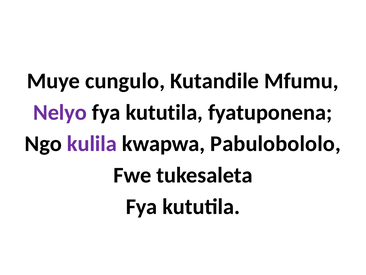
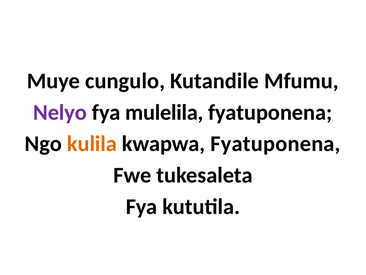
kututila: kututila -> mulelila (164, 112)
kulila colour: purple -> orange (92, 144)
kwapwa Pabulobololo: Pabulobololo -> Fyatuponena (275, 144)
